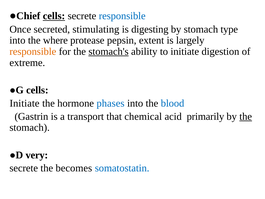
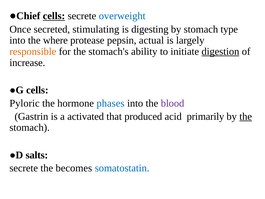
secrete responsible: responsible -> overweight (122, 16)
extent: extent -> actual (151, 40)
stomach's underline: present -> none (109, 51)
digestion underline: none -> present (220, 51)
extreme: extreme -> increase (27, 63)
Initiate: Initiate -> Pyloric (25, 103)
blood colour: blue -> purple (173, 103)
transport: transport -> activated (86, 116)
chemical: chemical -> produced (143, 116)
very: very -> salts (37, 155)
